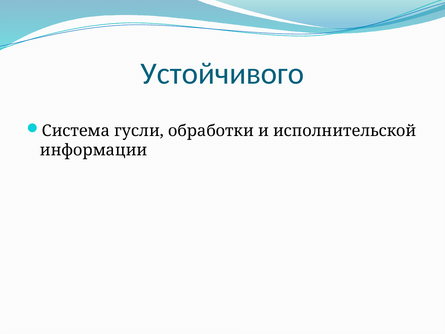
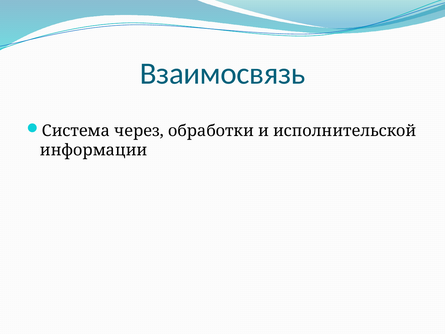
Устойчивого: Устойчивого -> Взаимосвязь (223, 73)
гусли: гусли -> через (139, 131)
